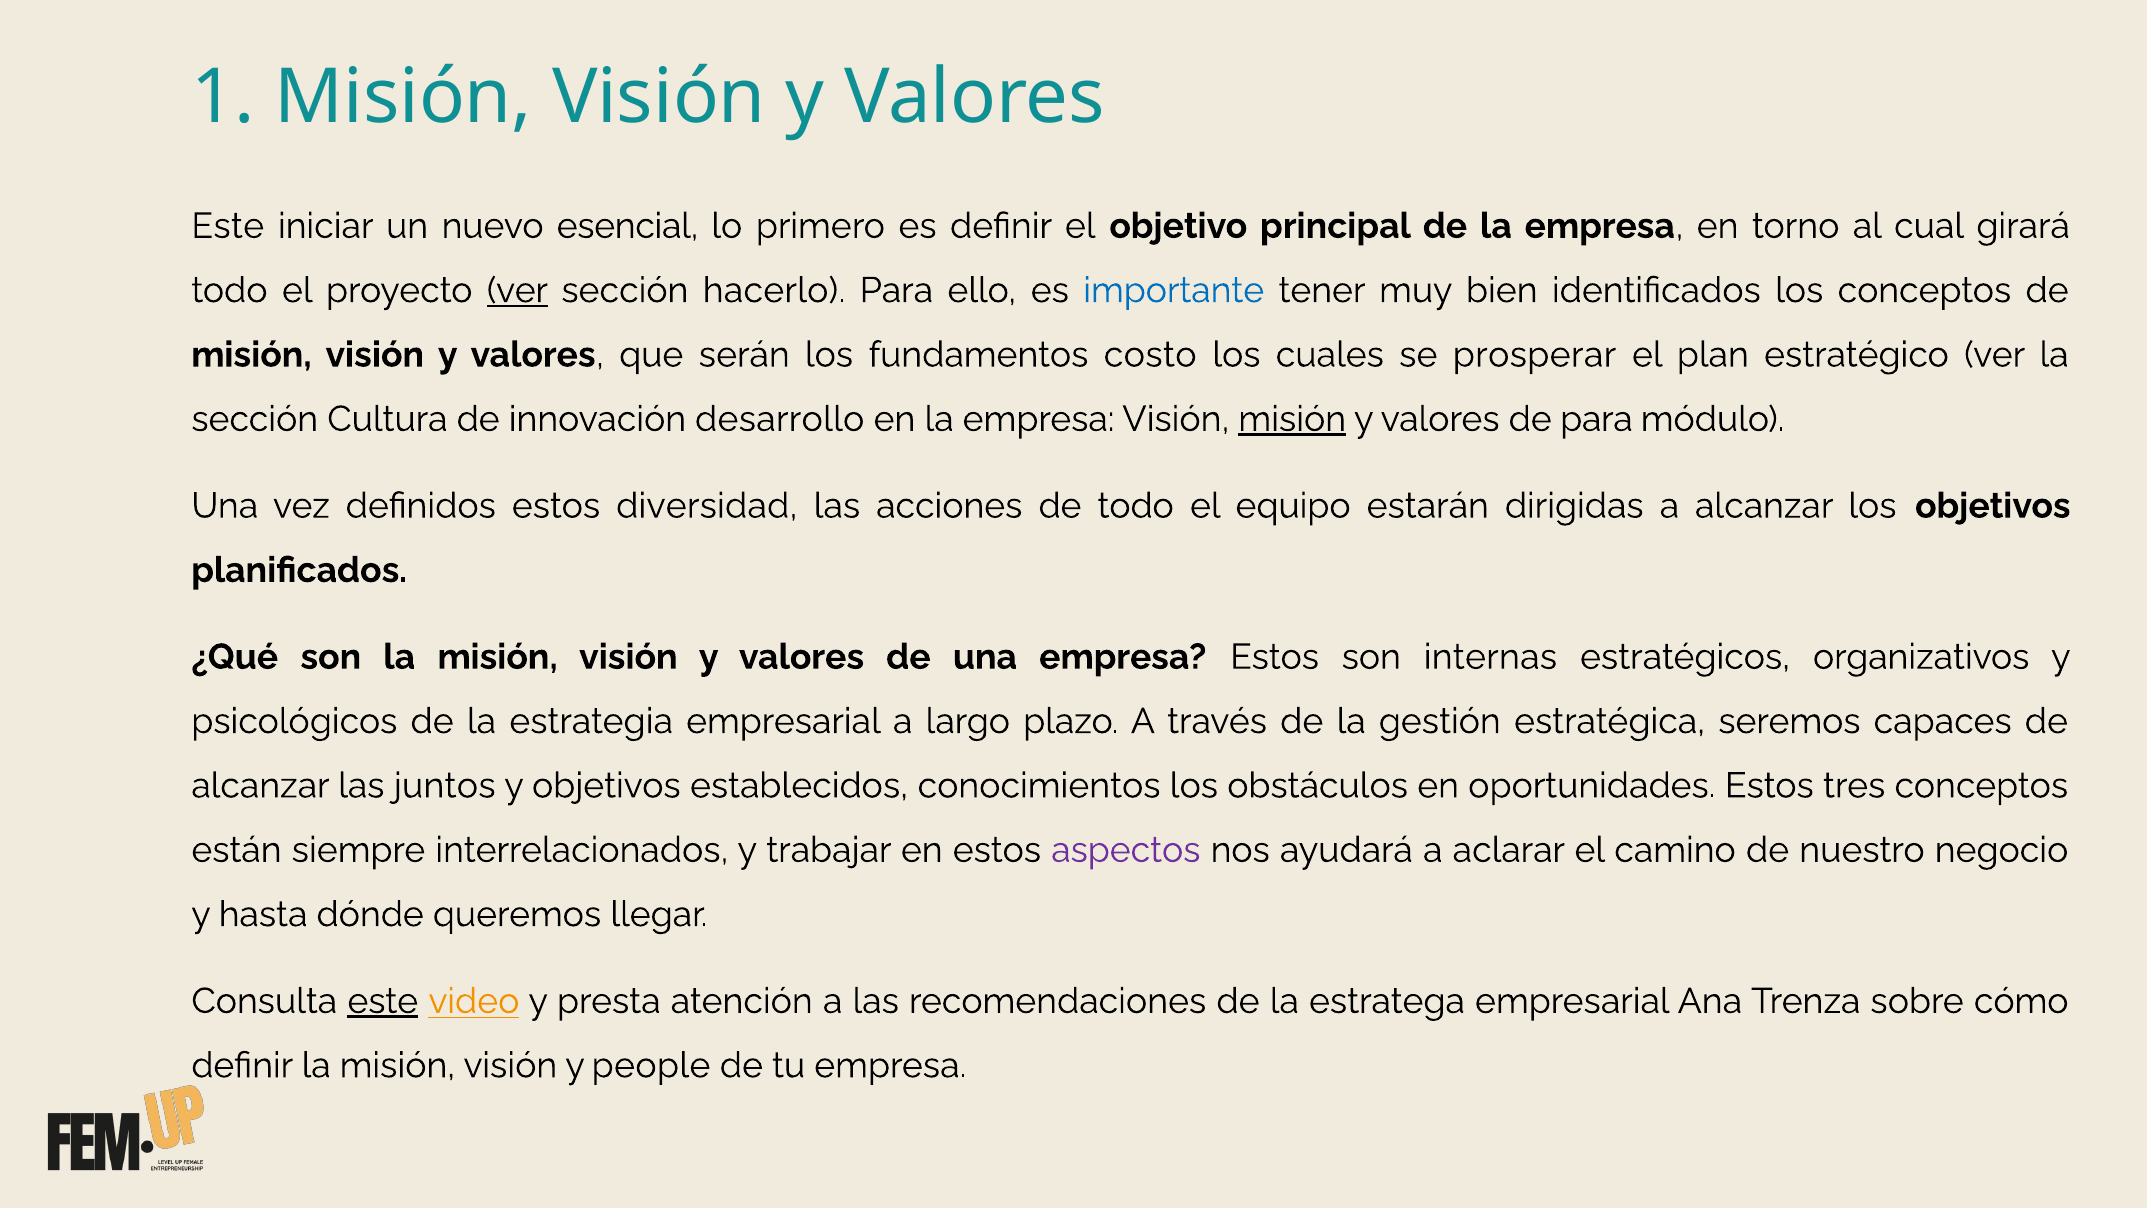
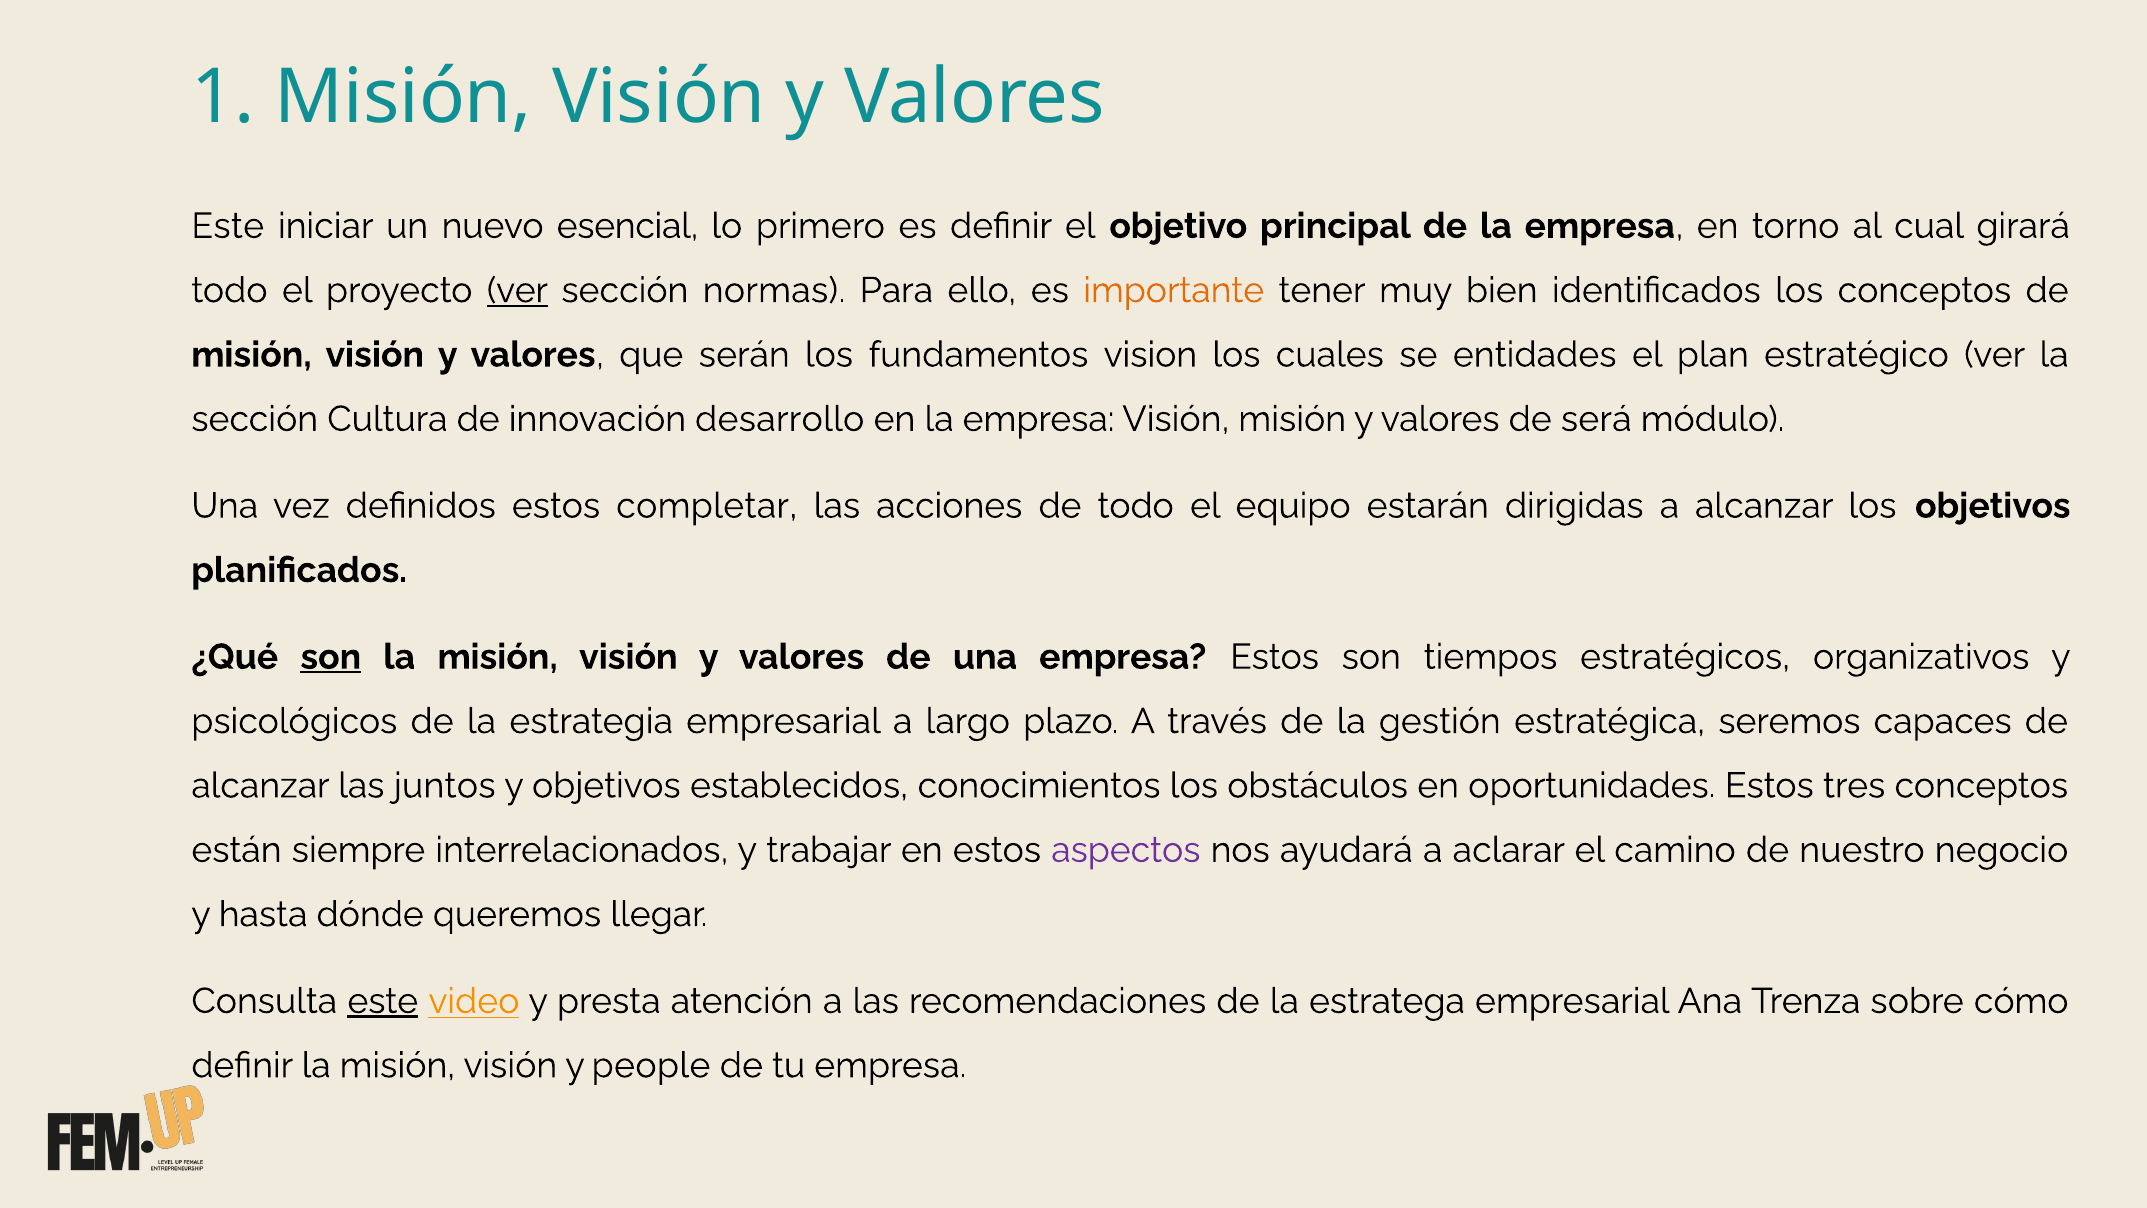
hacerlo: hacerlo -> normas (774, 290)
importante colour: blue -> orange (1174, 290)
costo: costo -> vision (1150, 355)
prosperar: prosperar -> entidades (1535, 355)
misión underline: present -> none (1292, 419)
de para: para -> será (1596, 419)
diversidad: diversidad -> completar (707, 506)
son underline: none -> present (331, 657)
internas: internas -> tiempos (1491, 657)
